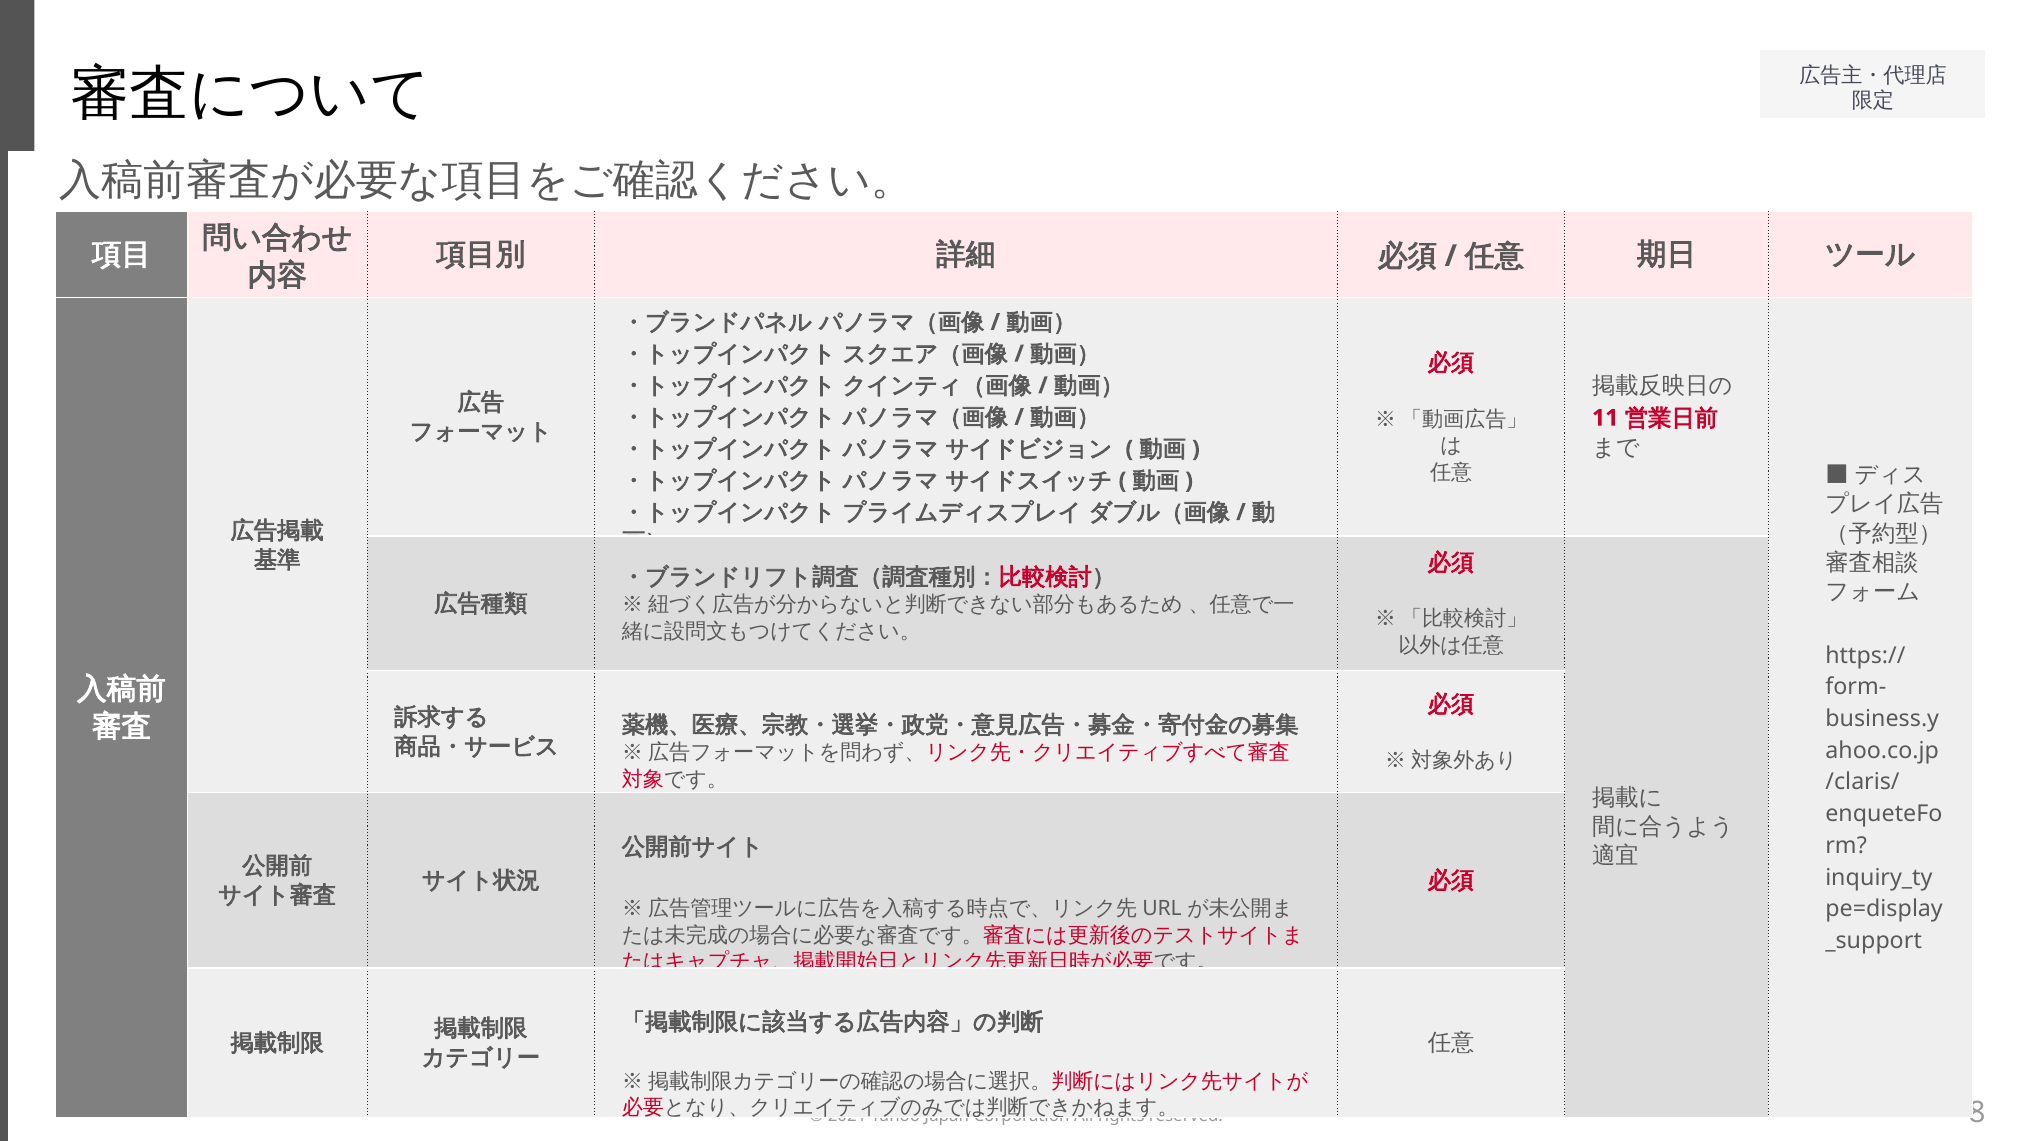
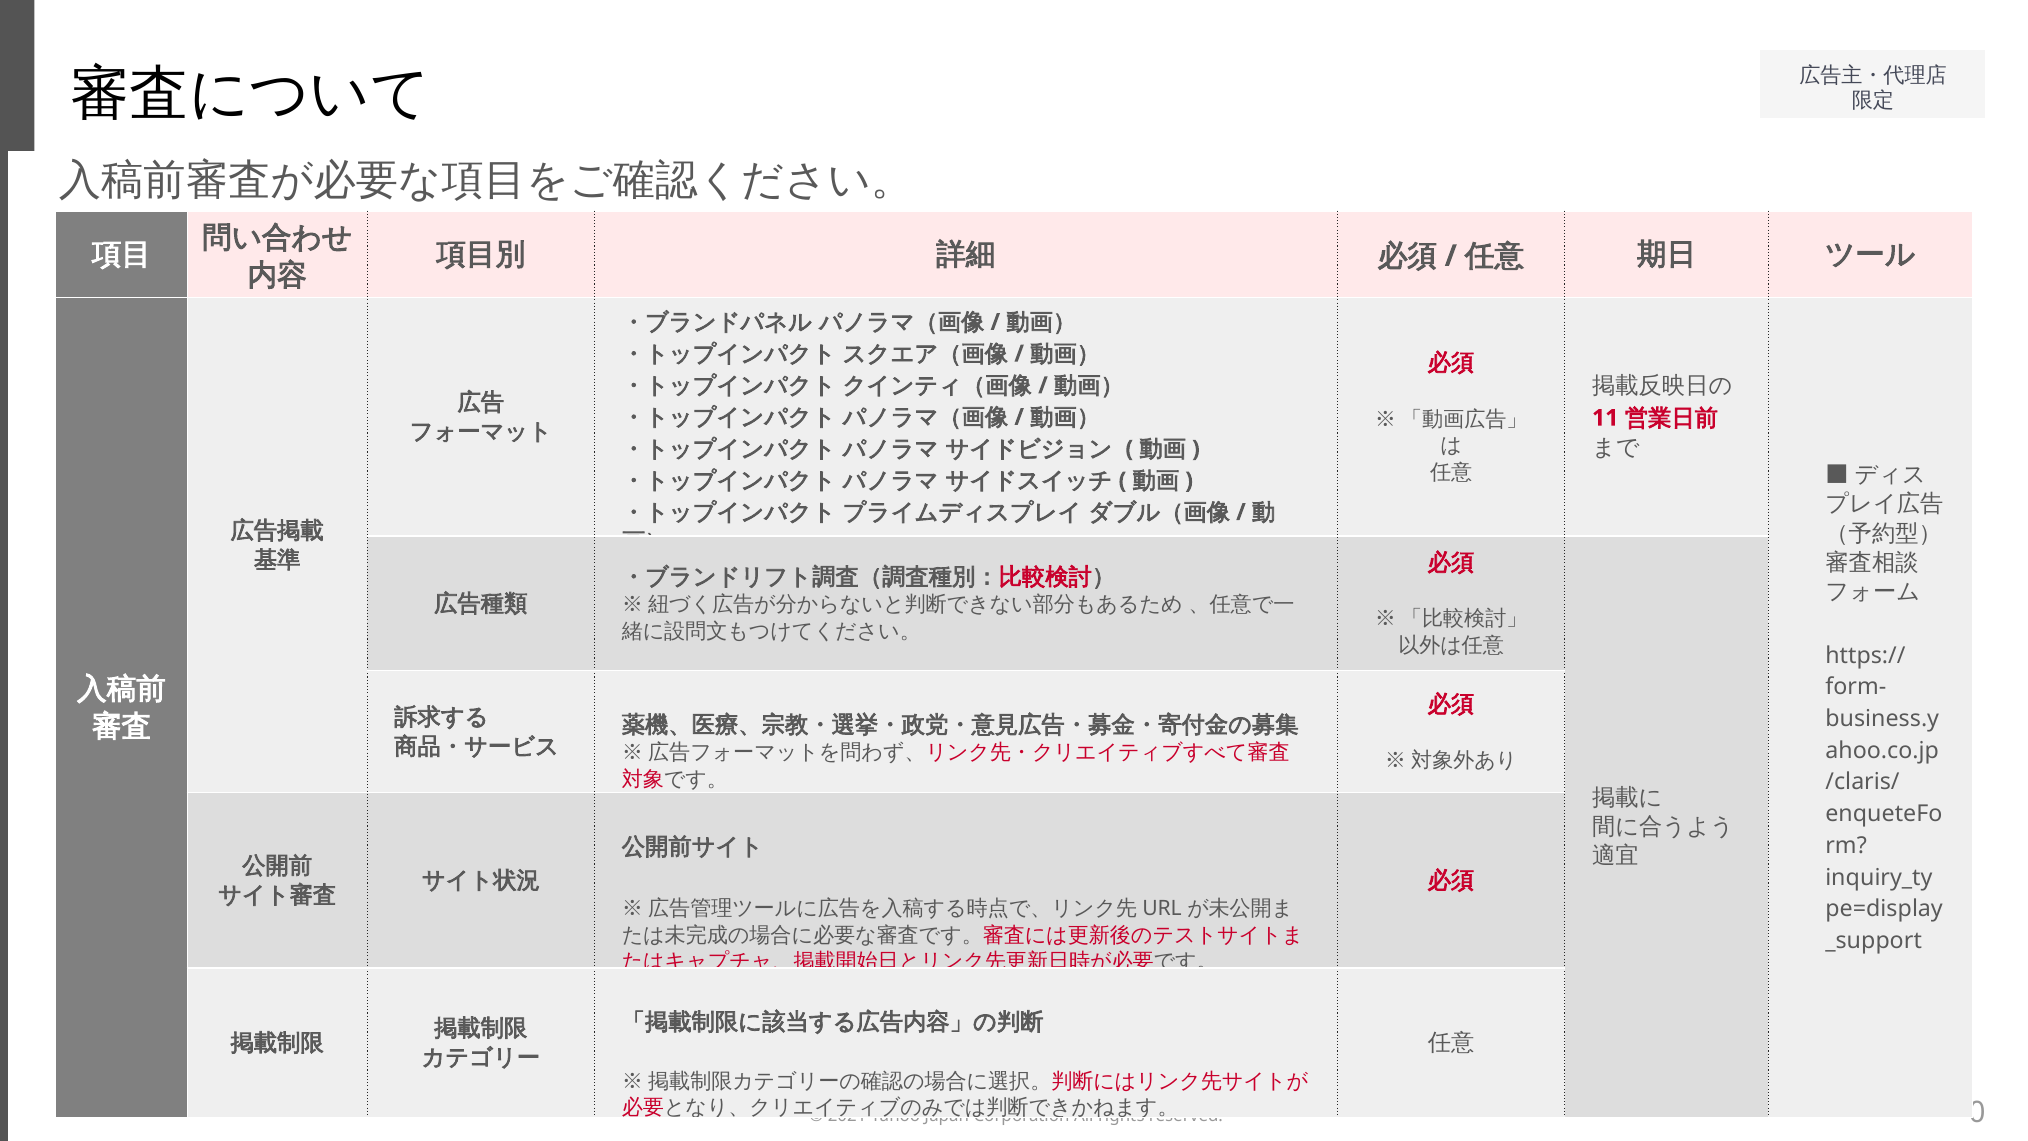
8: 8 -> 0 (1977, 1113)
